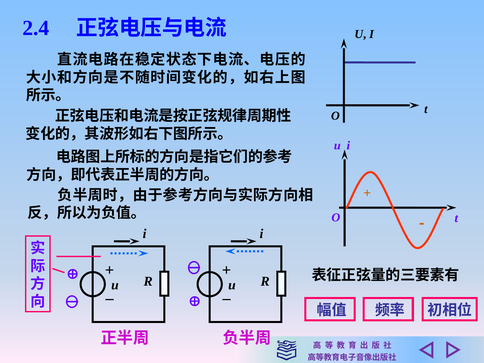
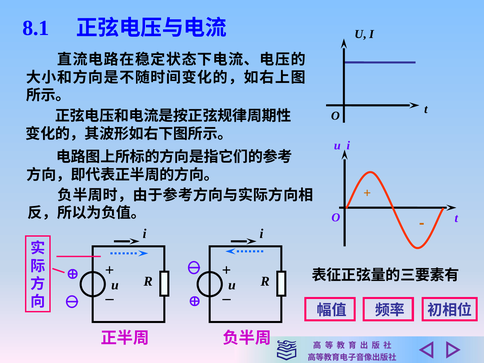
2.4: 2.4 -> 8.1 (36, 28)
